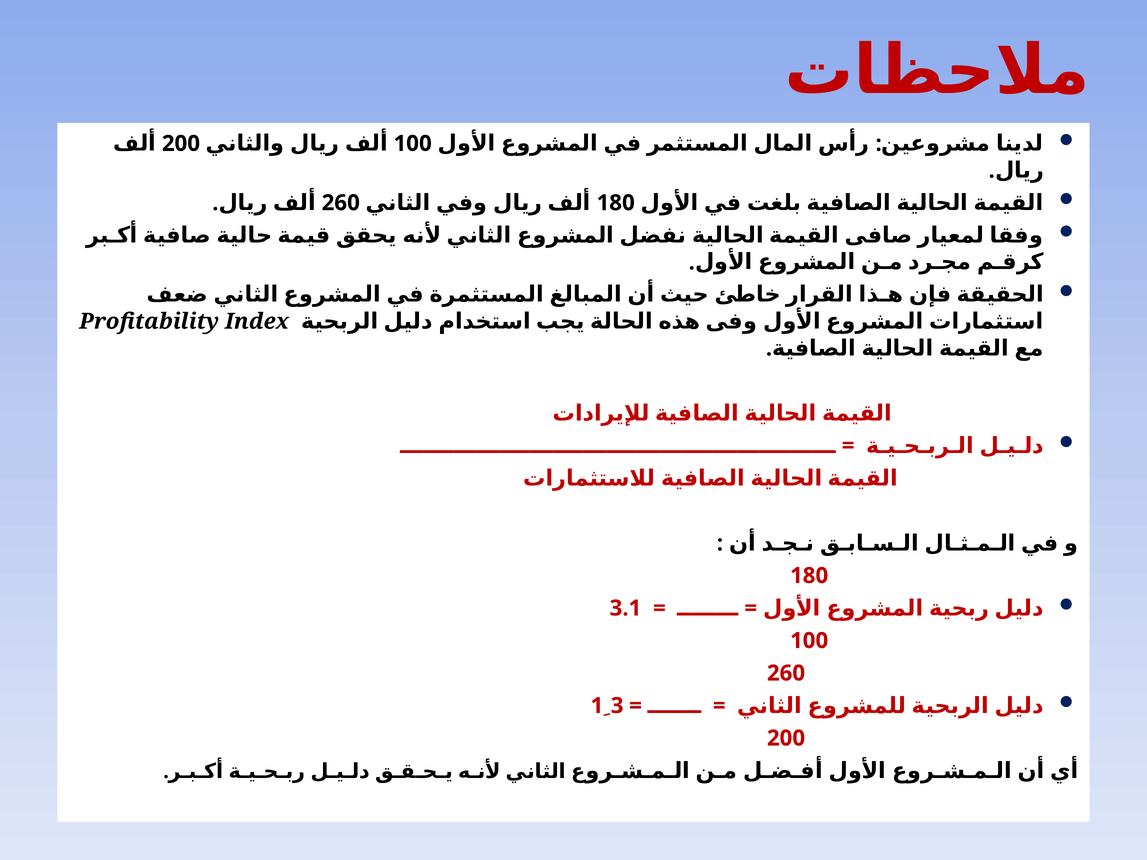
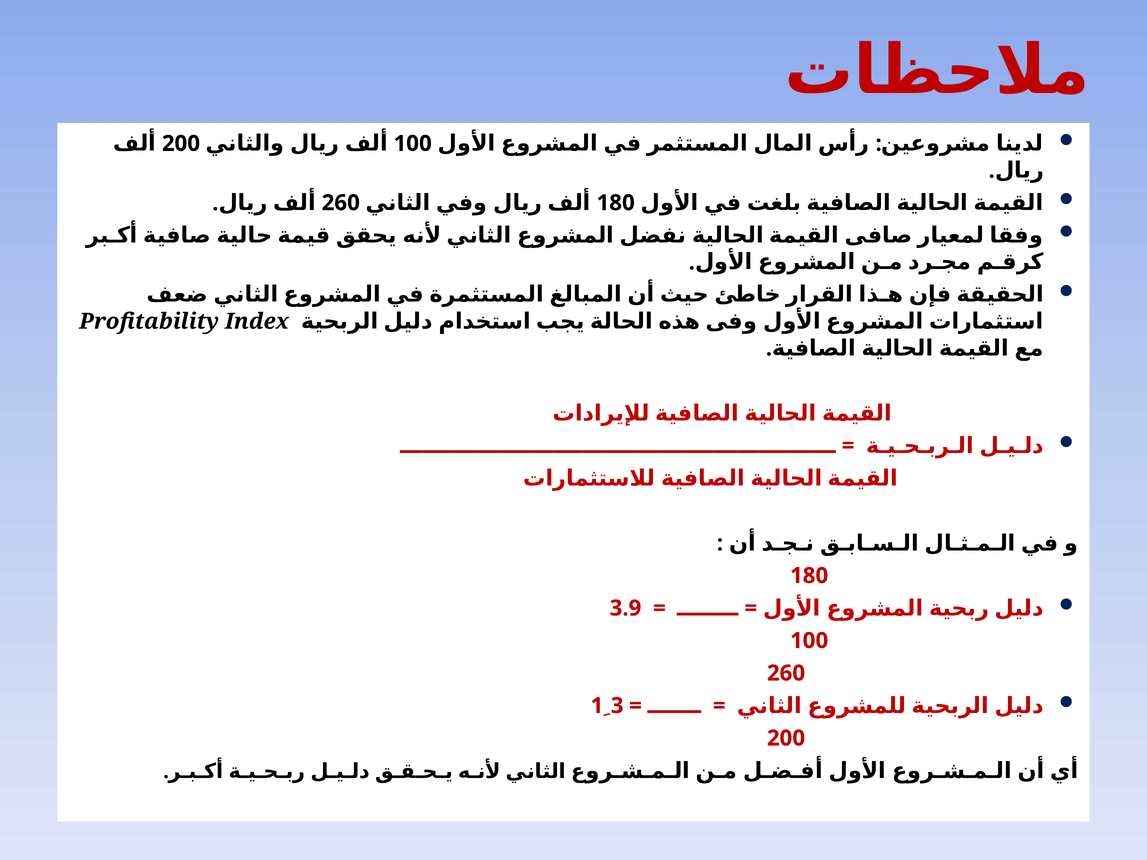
3.1: 3.1 -> 3.9 (625, 608)
